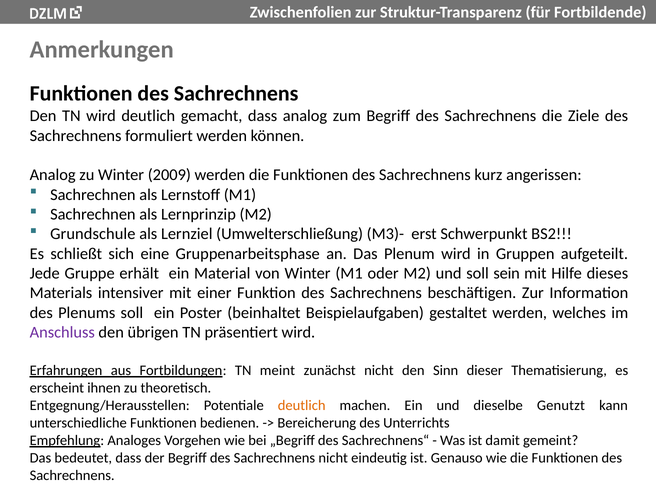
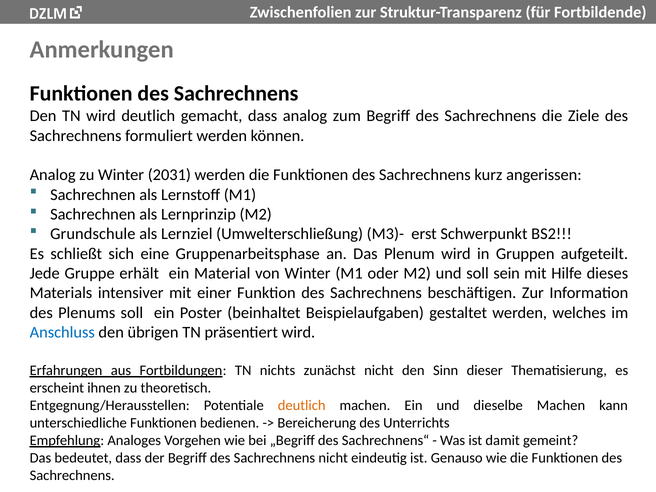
2009: 2009 -> 2031 (169, 175)
Anschluss colour: purple -> blue (62, 332)
meint: meint -> nichts (278, 371)
dieselbe Genutzt: Genutzt -> Machen (561, 406)
